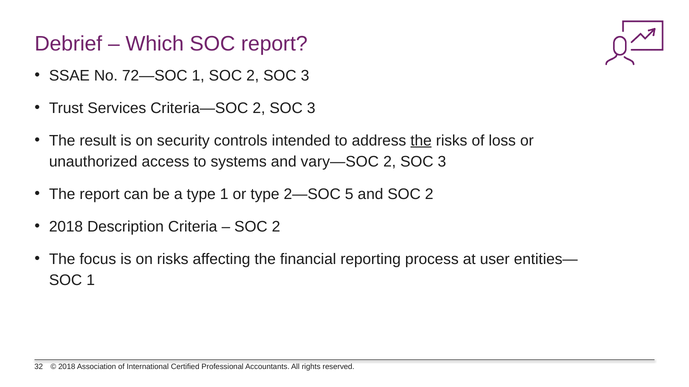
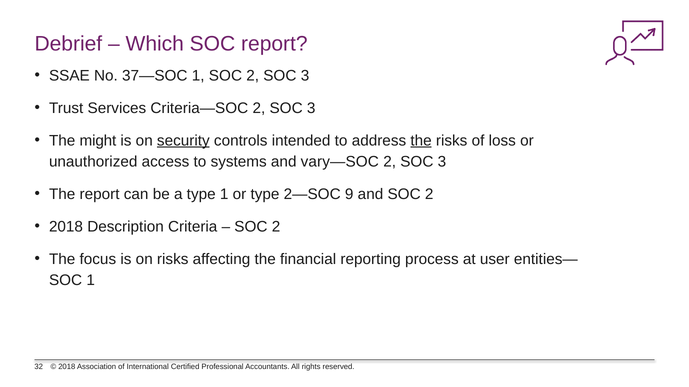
72—SOC: 72—SOC -> 37—SOC (155, 76)
result: result -> might (98, 141)
security underline: none -> present (183, 141)
5: 5 -> 9 (349, 194)
